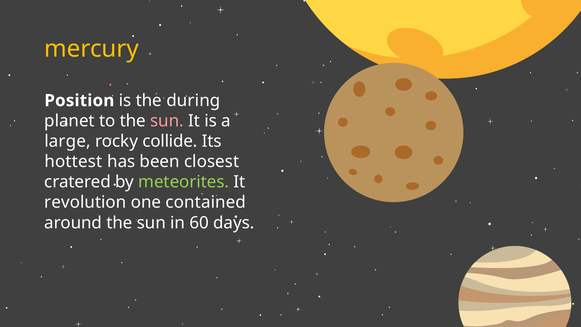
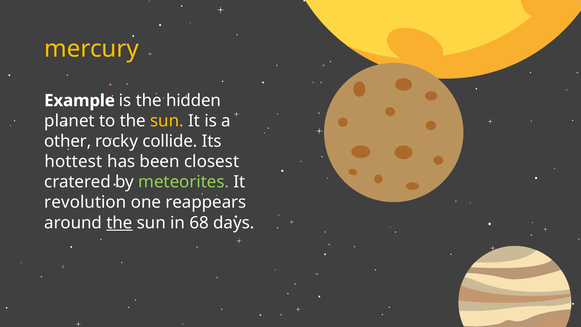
Position: Position -> Example (79, 101)
during: during -> hidden (194, 101)
sun colour: pink -> yellow (167, 121)
large: large -> other (68, 141)
contained: contained -> reappears (206, 202)
the underline: none -> present (119, 223)
60: 60 -> 68 (199, 223)
